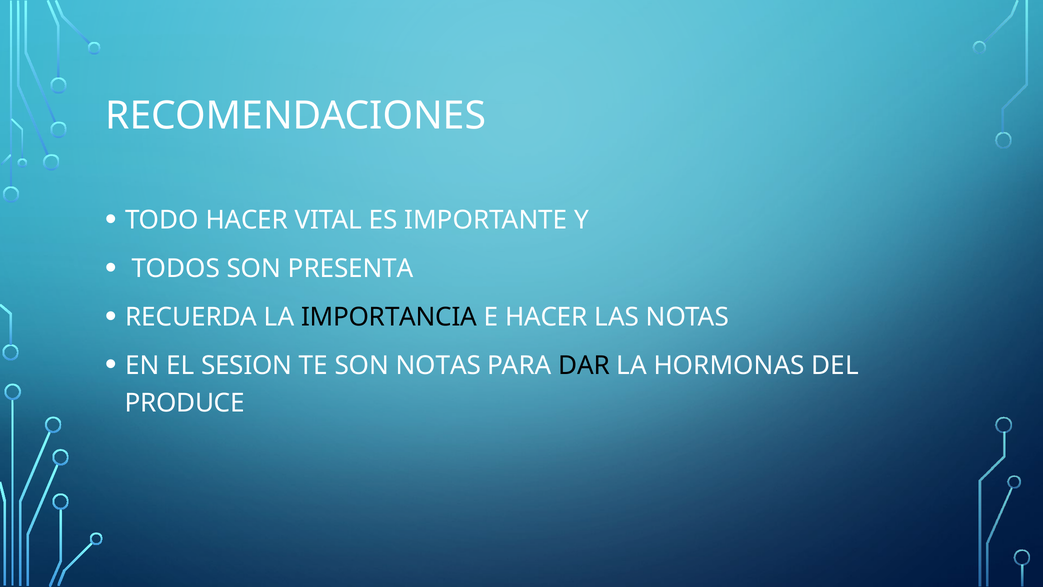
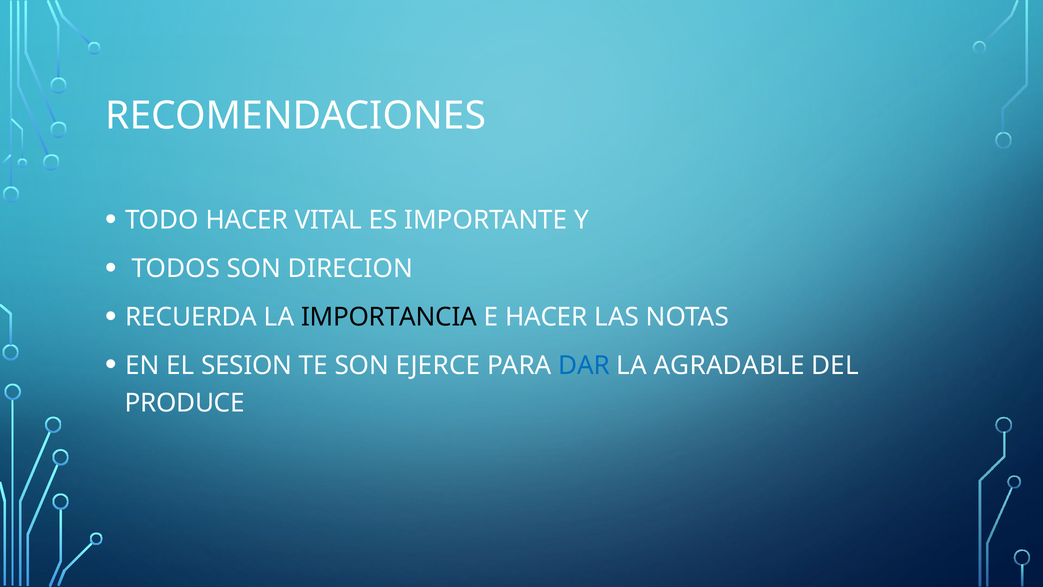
PRESENTA: PRESENTA -> DIRECION (351, 269)
SON NOTAS: NOTAS -> EJERCE (438, 365)
DAR colour: black -> blue (584, 365)
HORMONAS: HORMONAS -> AGRADABLE (729, 365)
